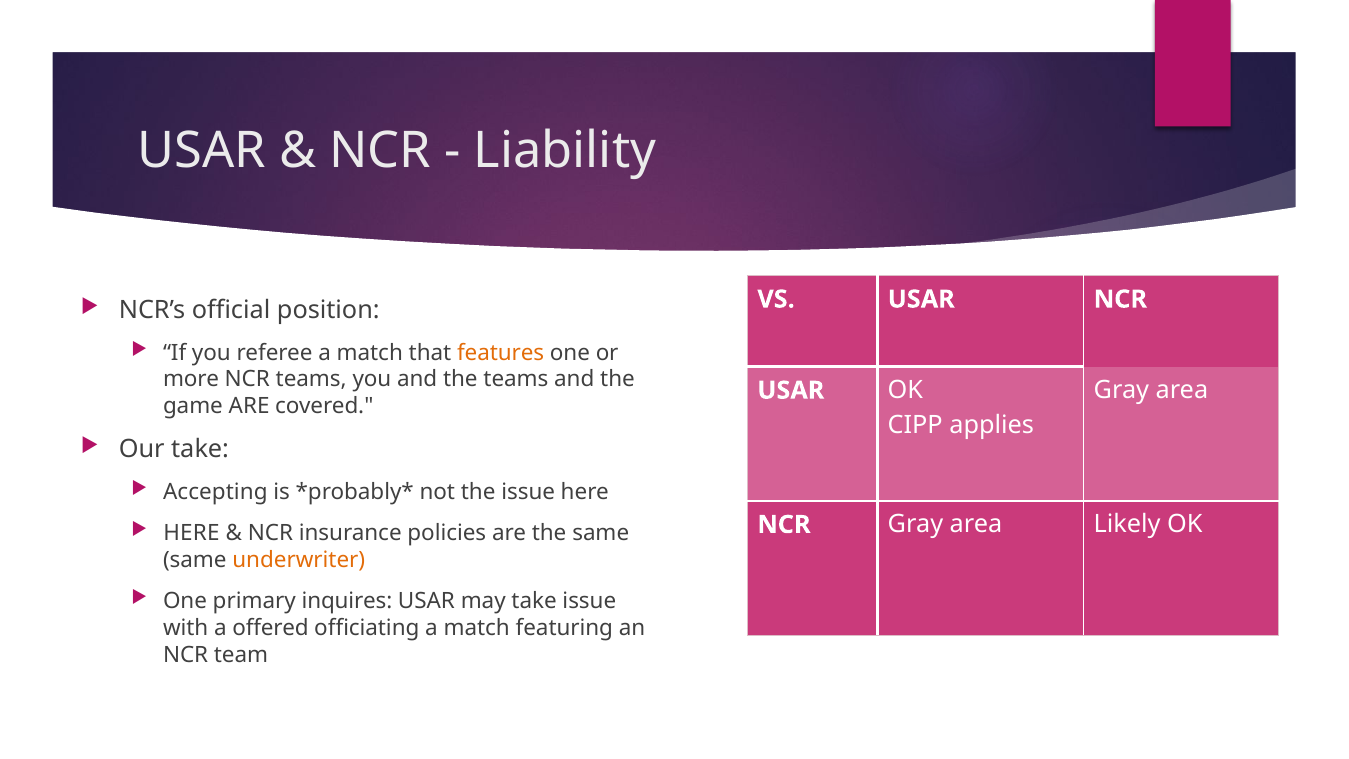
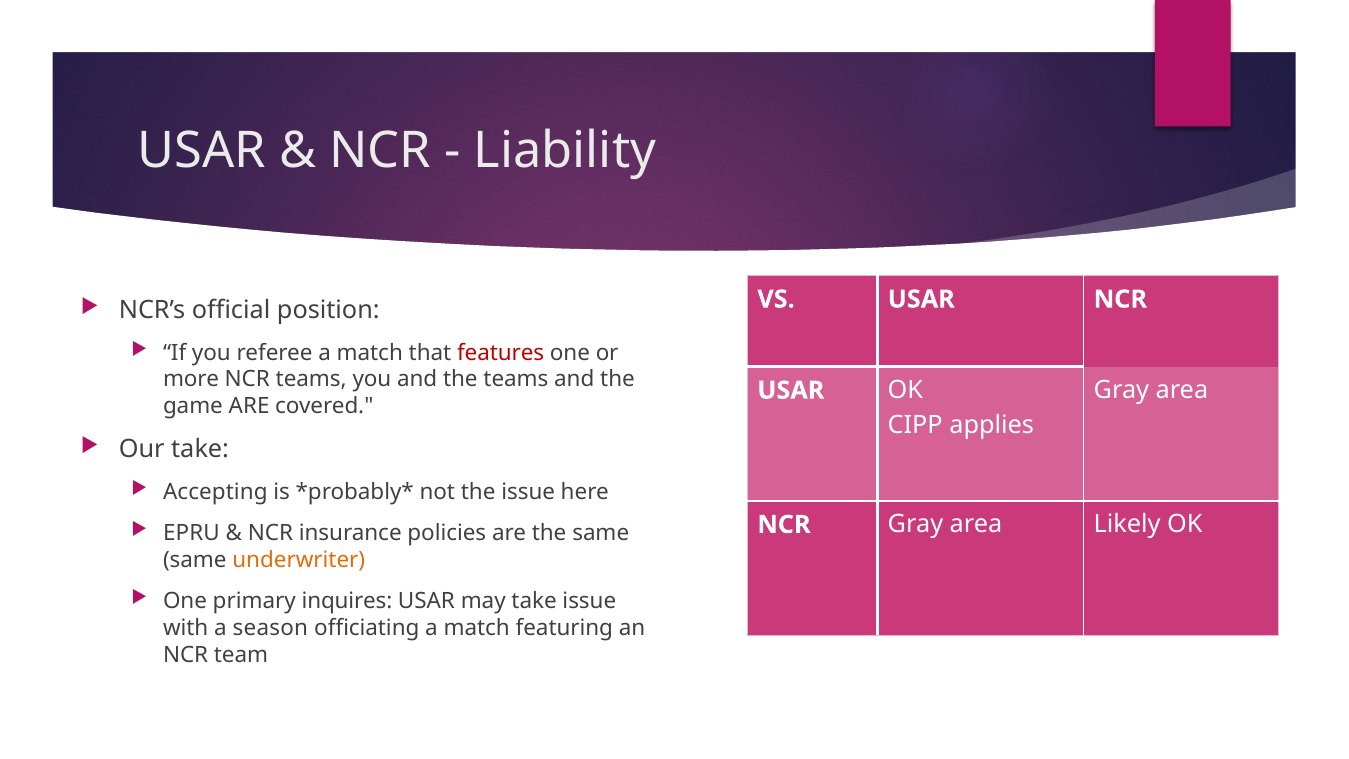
features colour: orange -> red (501, 353)
HERE: HERE -> EPRU (191, 533)
offered: offered -> season (270, 628)
